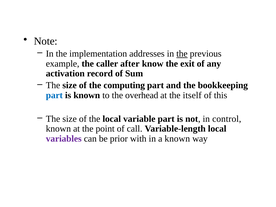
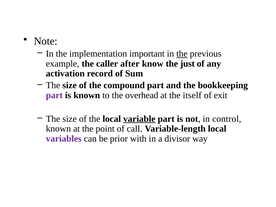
addresses: addresses -> important (147, 54)
exit: exit -> just (187, 64)
computing: computing -> compound (124, 85)
part colour: blue -> purple (54, 95)
this: this -> exit (221, 95)
variable underline: none -> present (139, 119)
a known: known -> divisor (177, 139)
